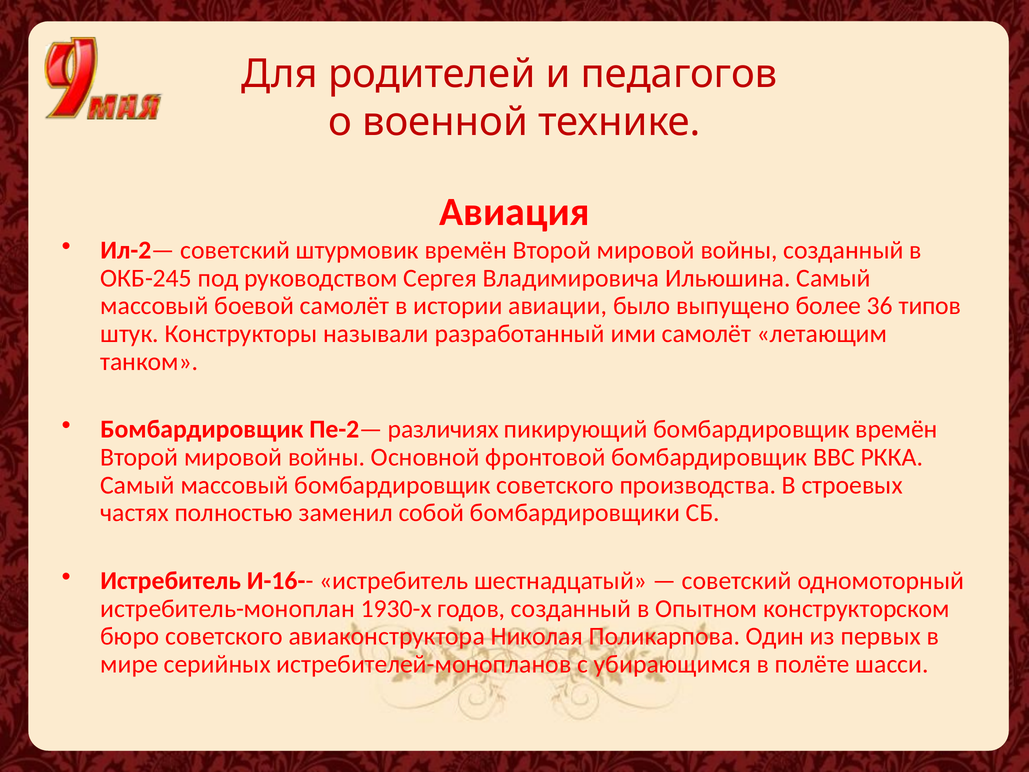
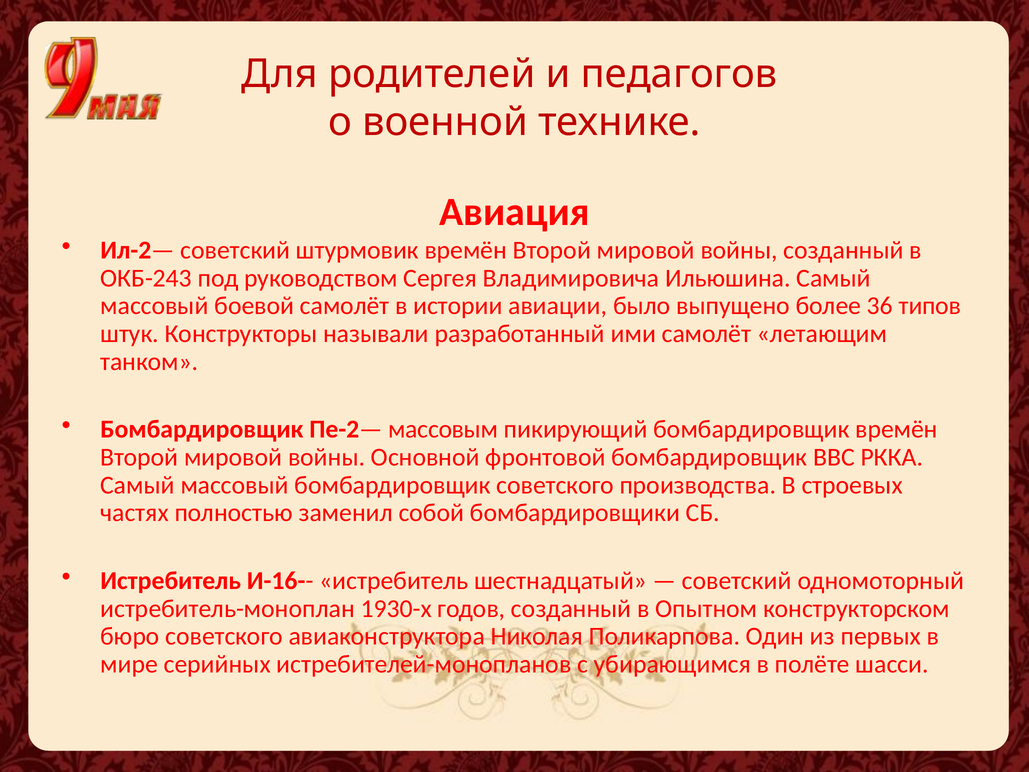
ОКБ-245: ОКБ-245 -> ОКБ-243 (146, 278)
различиях: различиях -> массовым (443, 429)
